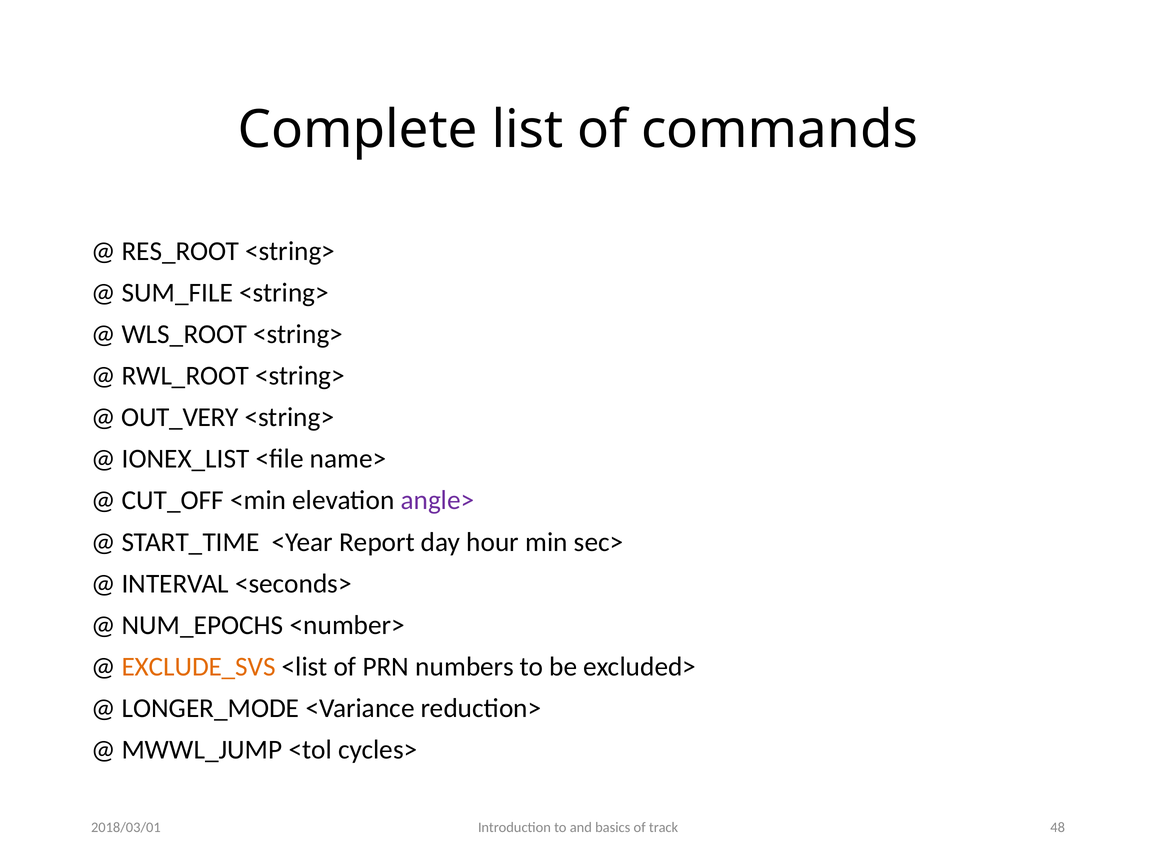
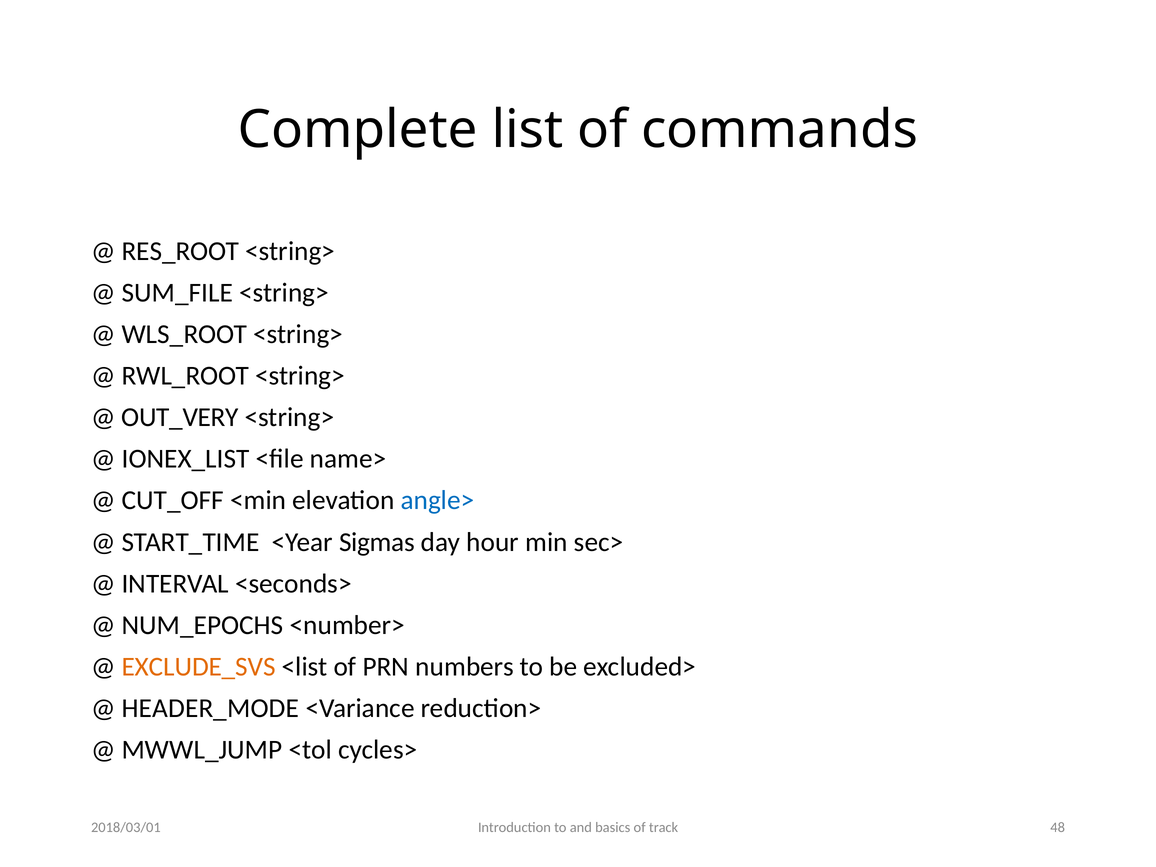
angle> colour: purple -> blue (438, 500)
Report: Report -> Sigmas (377, 542)
LONGER_MODE: LONGER_MODE -> HEADER_MODE (210, 708)
